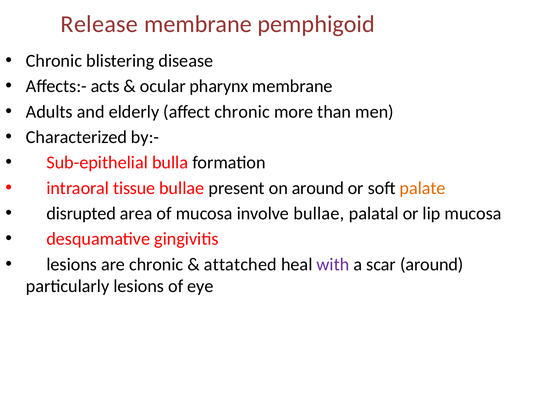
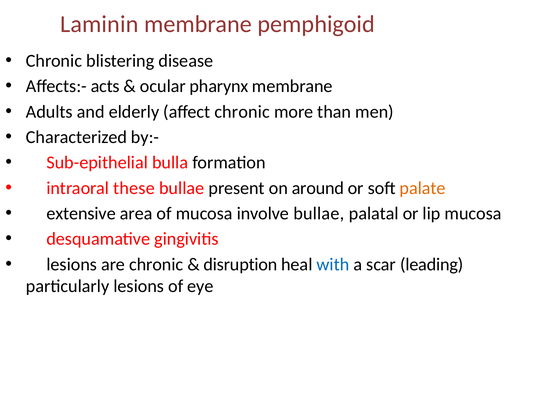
Release: Release -> Laminin (99, 24)
tissue: tissue -> these (134, 188)
disrupted: disrupted -> extensive (81, 213)
attatched: attatched -> disruption (241, 264)
with colour: purple -> blue (333, 264)
scar around: around -> leading (432, 264)
